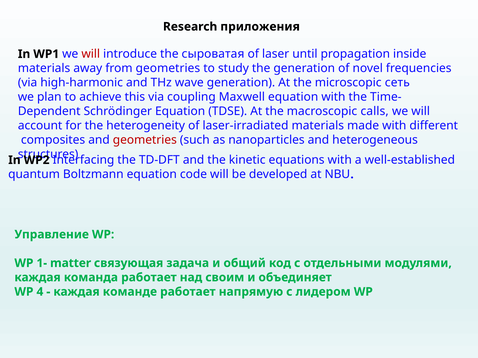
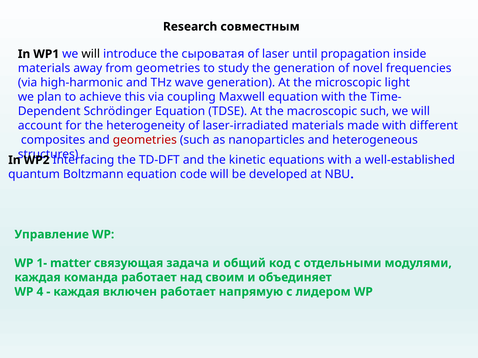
приложения: приложения -> совместным (260, 27)
will colour: red -> black (91, 54)
сеть: сеть -> light (397, 83)
macroscopic calls: calls -> such (375, 111)
команде: команде -> включен (130, 292)
